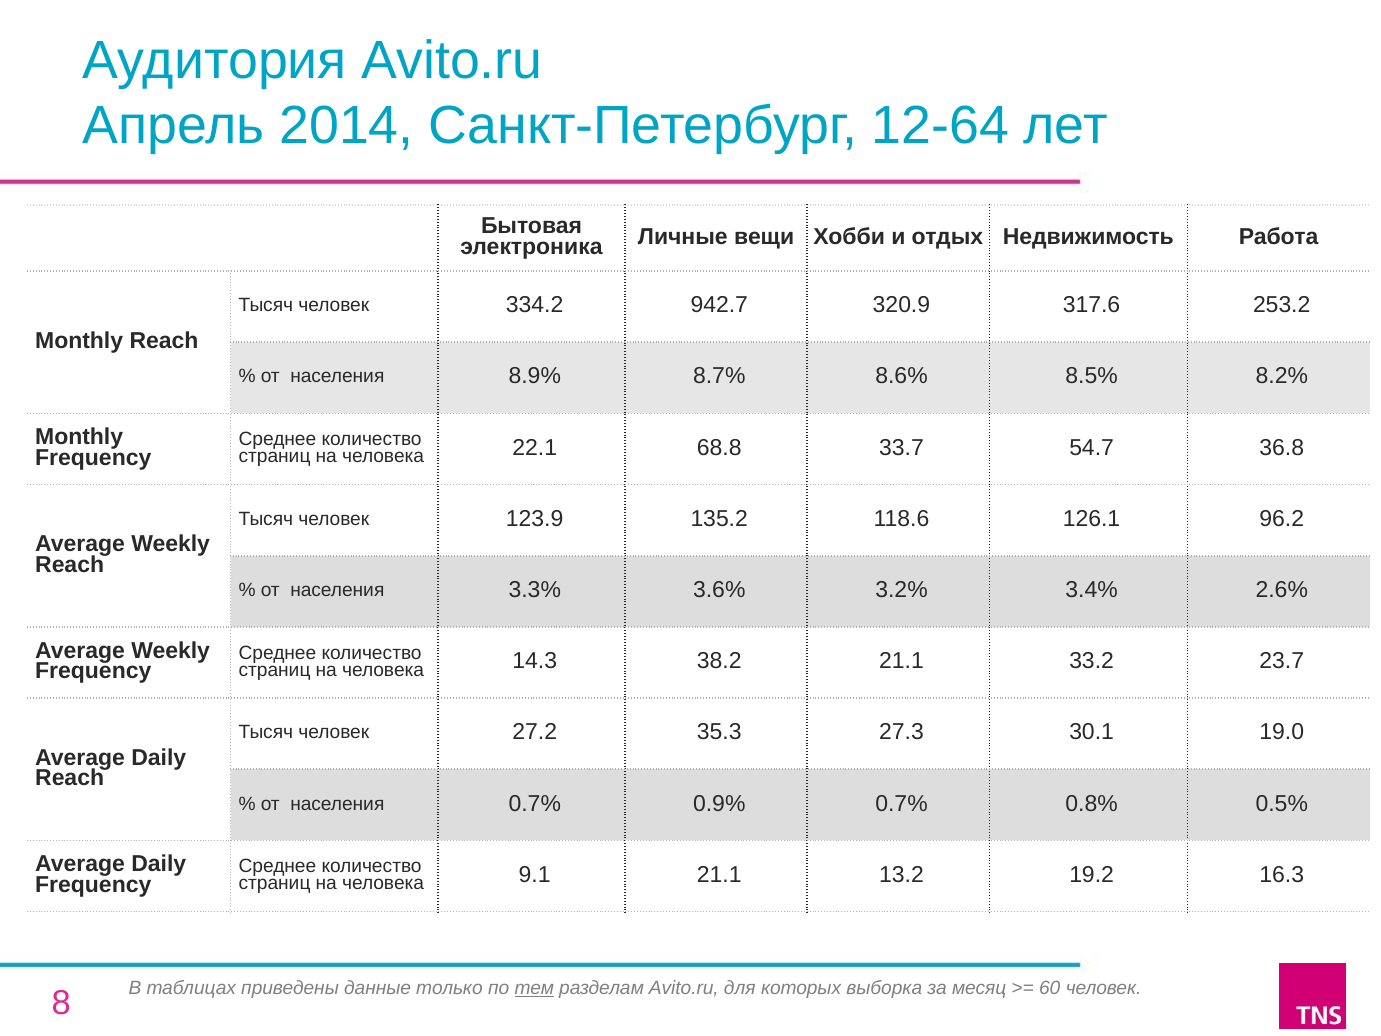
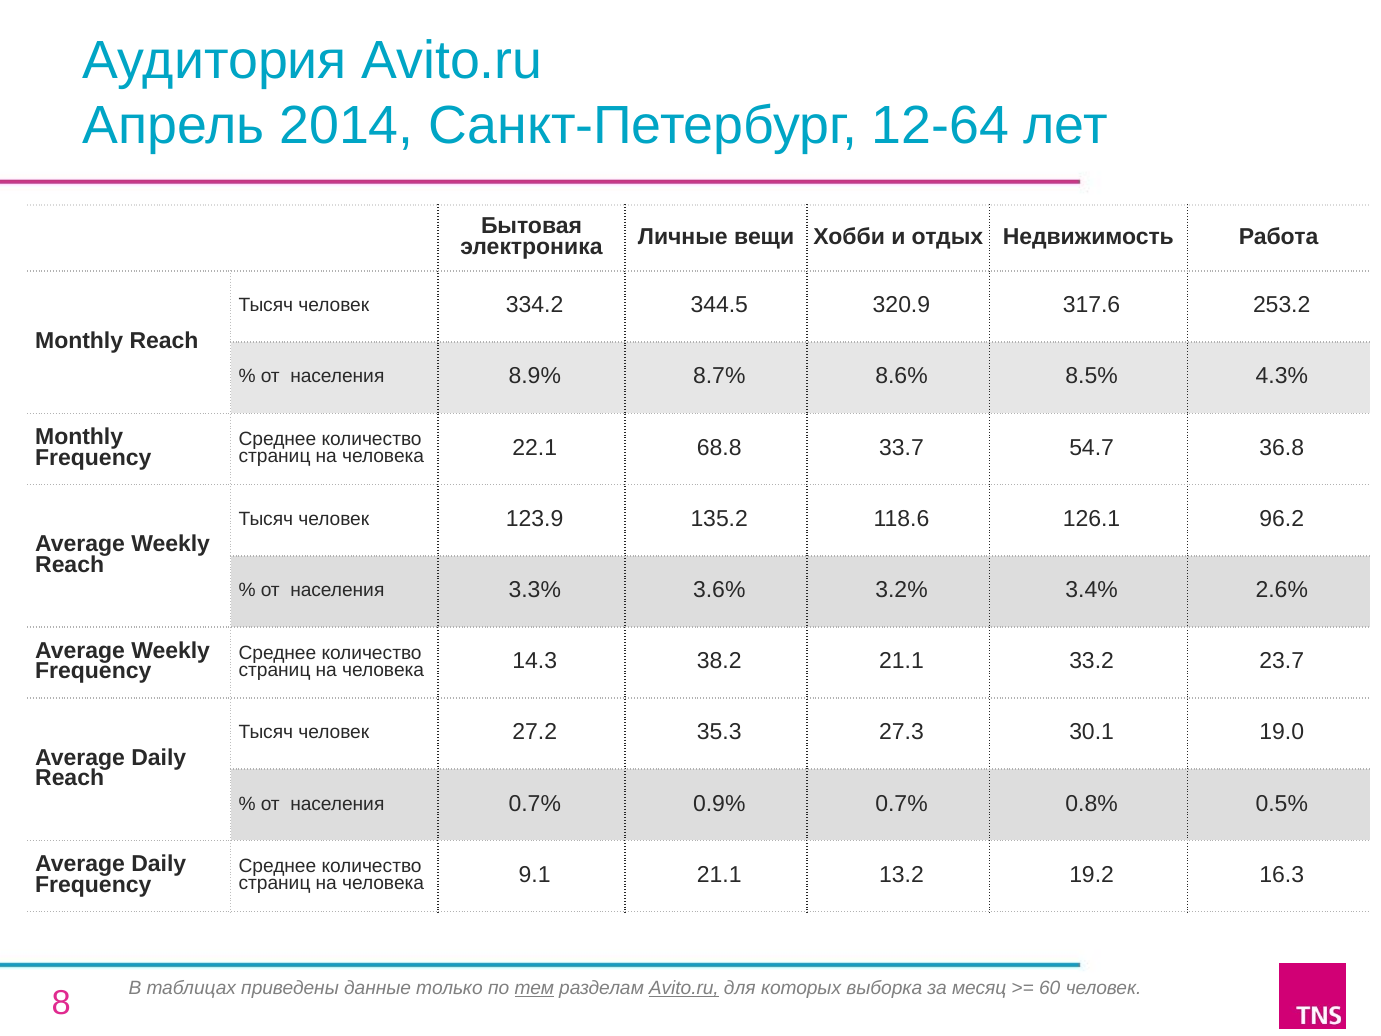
942.7: 942.7 -> 344.5 (719, 305)
8.2%: 8.2% -> 4.3% (1282, 376)
Avito.ru underline: none -> present (684, 988)
